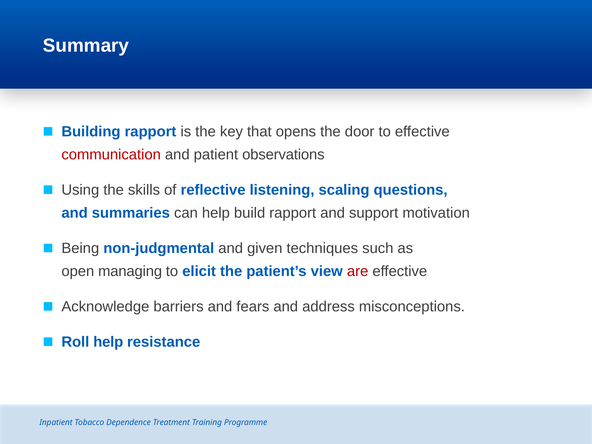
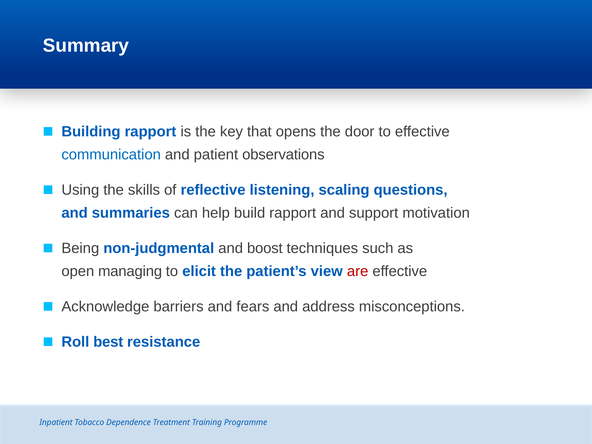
communication colour: red -> blue (111, 155)
given: given -> boost (265, 248)
Roll help: help -> best (108, 342)
